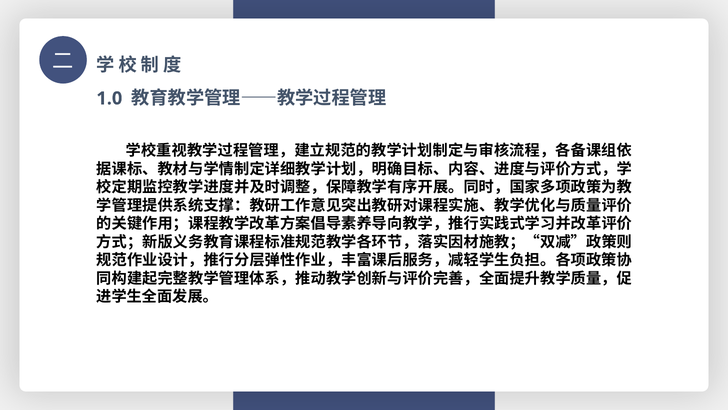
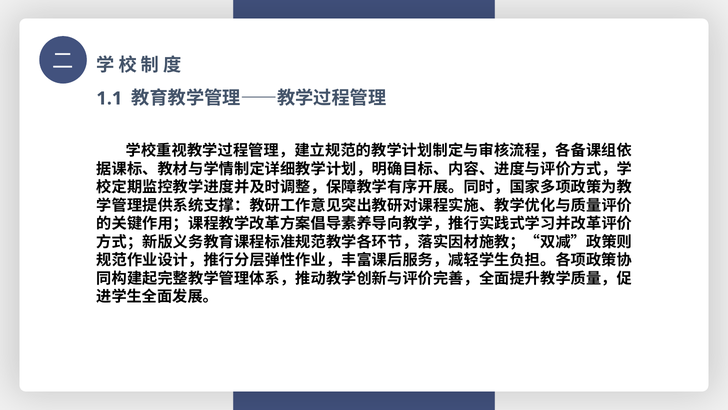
1.0: 1.0 -> 1.1 (109, 98)
